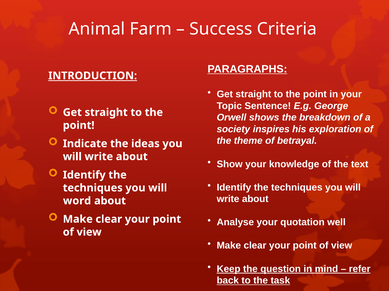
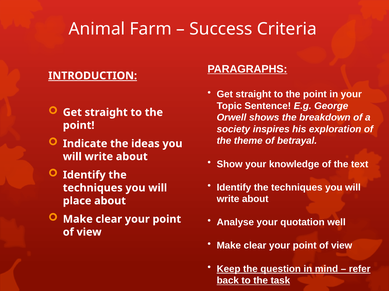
word: word -> place (77, 201)
